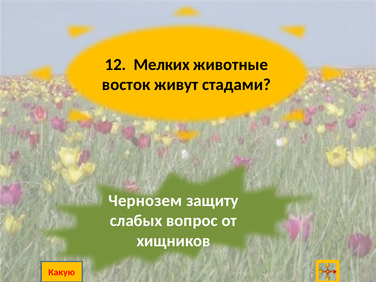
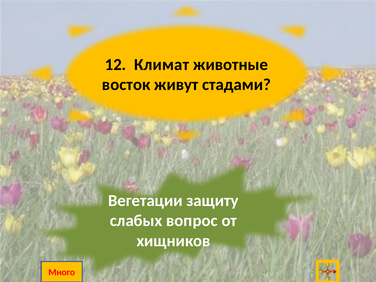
Мелких: Мелких -> Климат (162, 65)
Чернозем: Чернозем -> Вегетации (145, 201)
Какую: Какую -> Много (62, 272)
